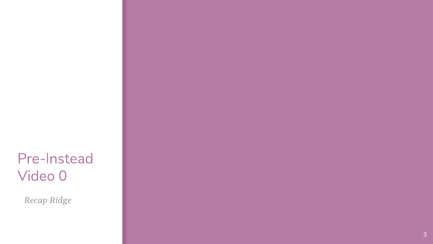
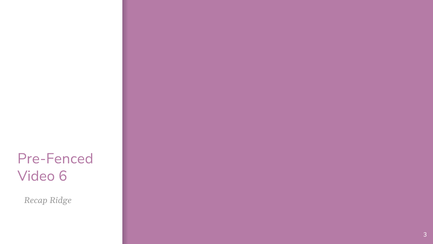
Pre-Instead: Pre-Instead -> Pre-Fenced (55, 158)
0: 0 -> 6 (63, 176)
